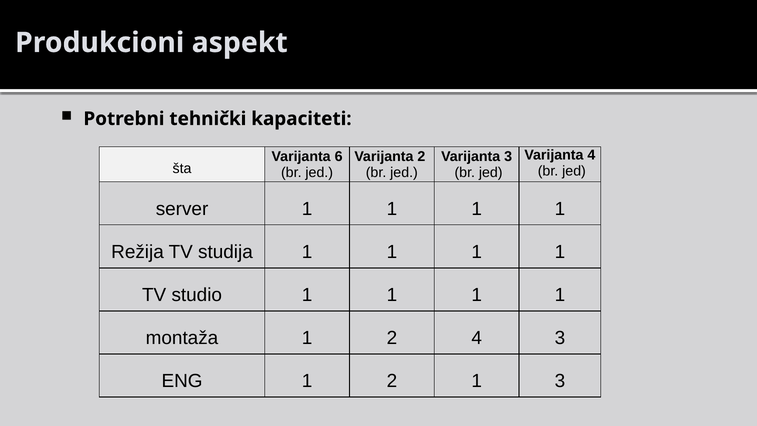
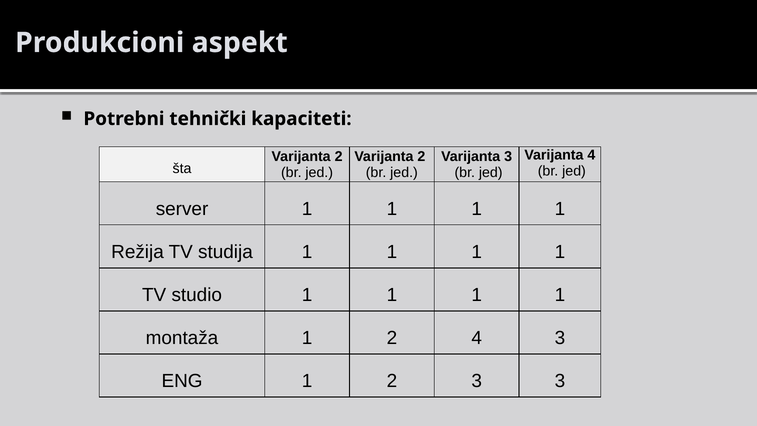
6: 6 -> 2 (339, 156)
2 1: 1 -> 3 (477, 381)
